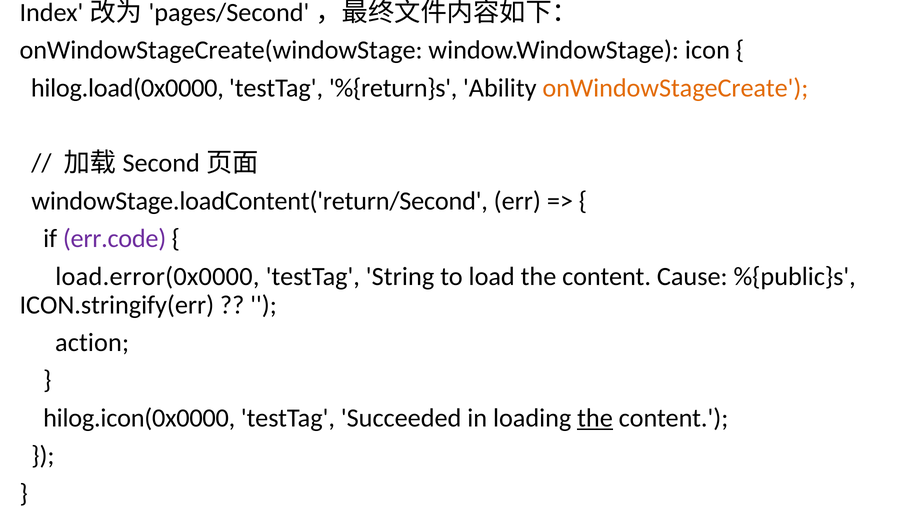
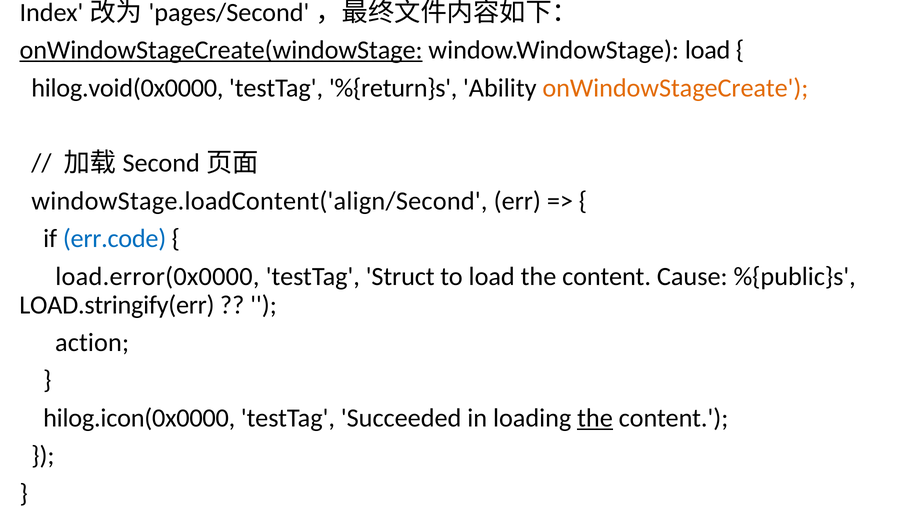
onWindowStageCreate(windowStage underline: none -> present (221, 50)
window.WindowStage icon: icon -> load (708, 50)
hilog.load(0x0000: hilog.load(0x0000 -> hilog.void(0x0000 (127, 88)
windowStage.loadContent('return/Second: windowStage.loadContent('return/Second -> windowStage.loadContent('align/Second (259, 201)
err.code colour: purple -> blue (115, 239)
String: String -> Struct (400, 276)
ICON.stringify(err: ICON.stringify(err -> LOAD.stringify(err (117, 305)
